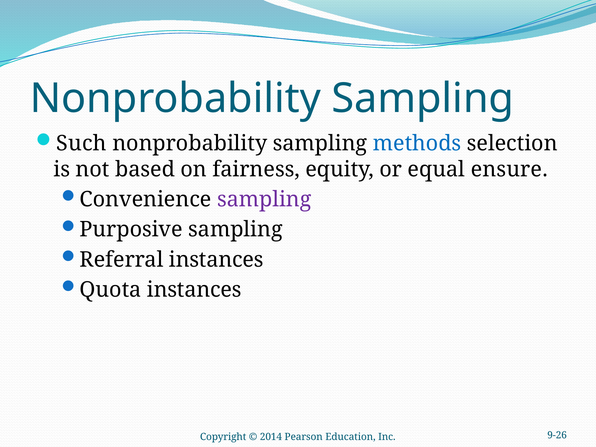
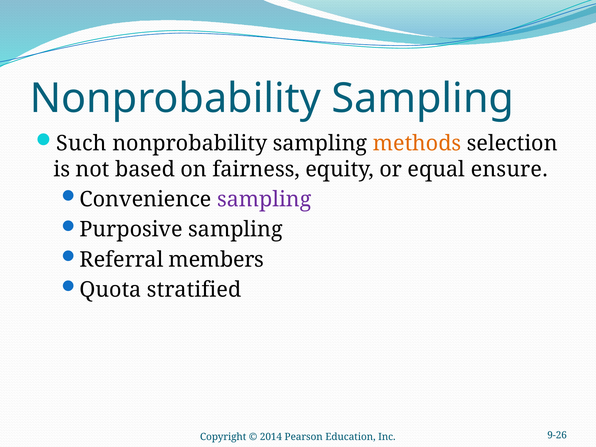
methods colour: blue -> orange (417, 144)
Referral instances: instances -> members (216, 260)
Quota instances: instances -> stratified (194, 290)
